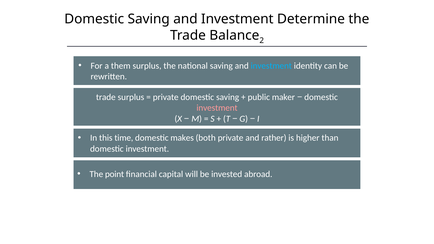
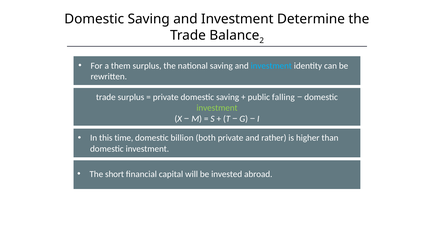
maker: maker -> falling (283, 97)
investment colour: pink -> light green (217, 108)
makes: makes -> billion (182, 138)
point: point -> short (115, 174)
